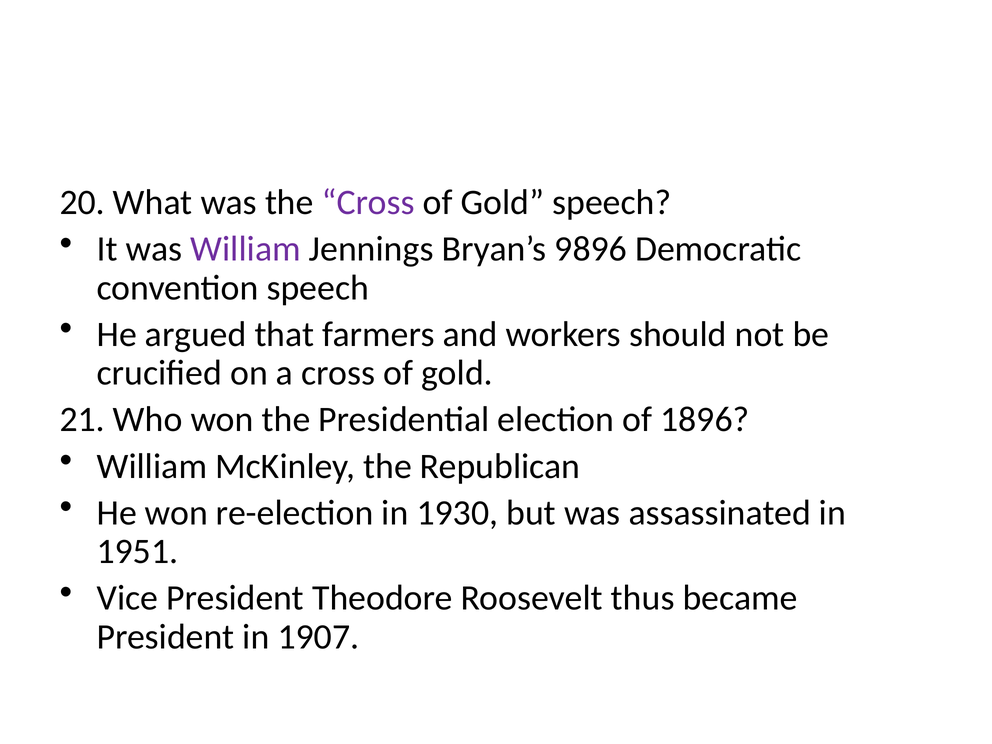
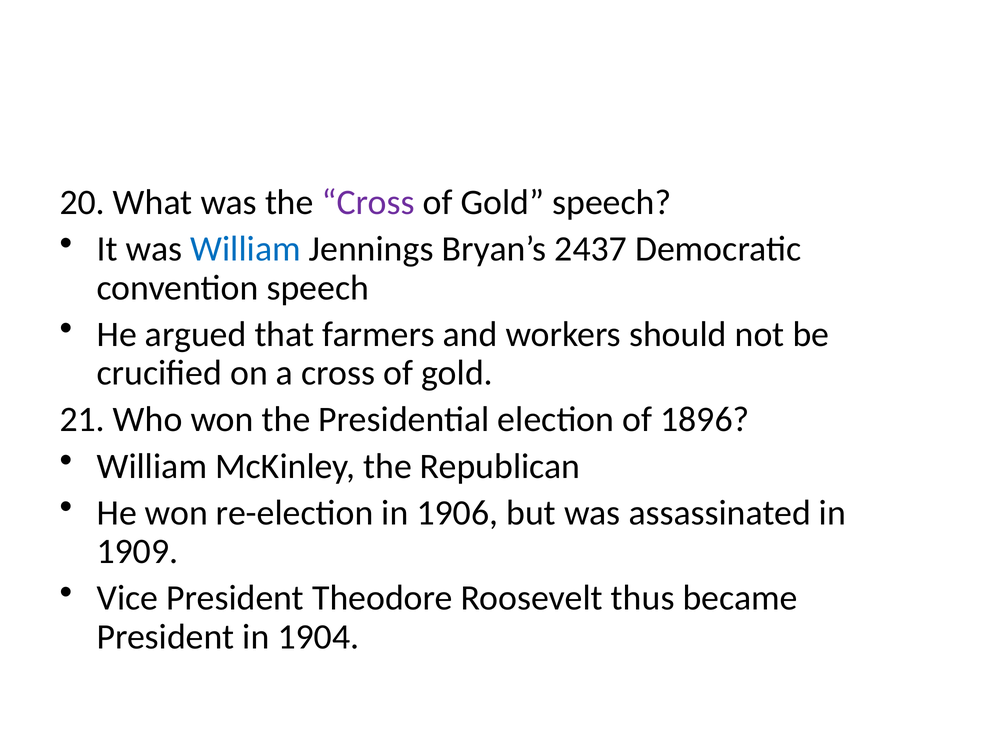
William colour: purple -> blue (246, 249)
9896: 9896 -> 2437 (591, 249)
1930: 1930 -> 1906 (457, 513)
1951: 1951 -> 1909 (137, 552)
1907: 1907 -> 1904 (318, 637)
